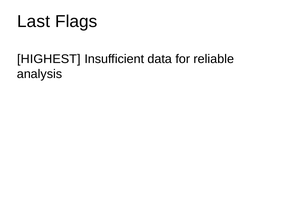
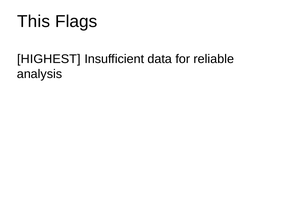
Last: Last -> This (34, 21)
